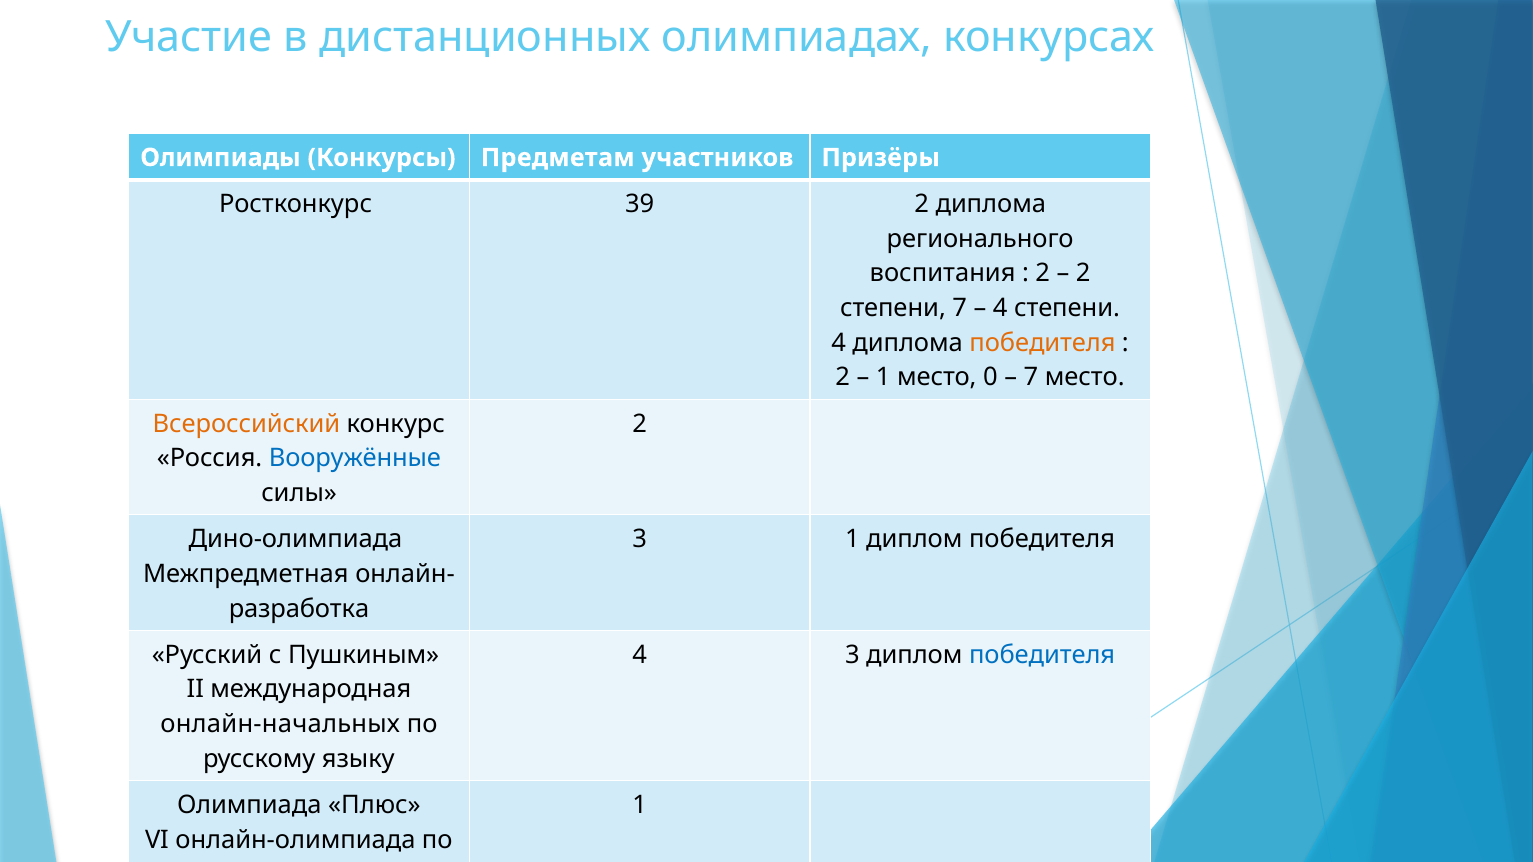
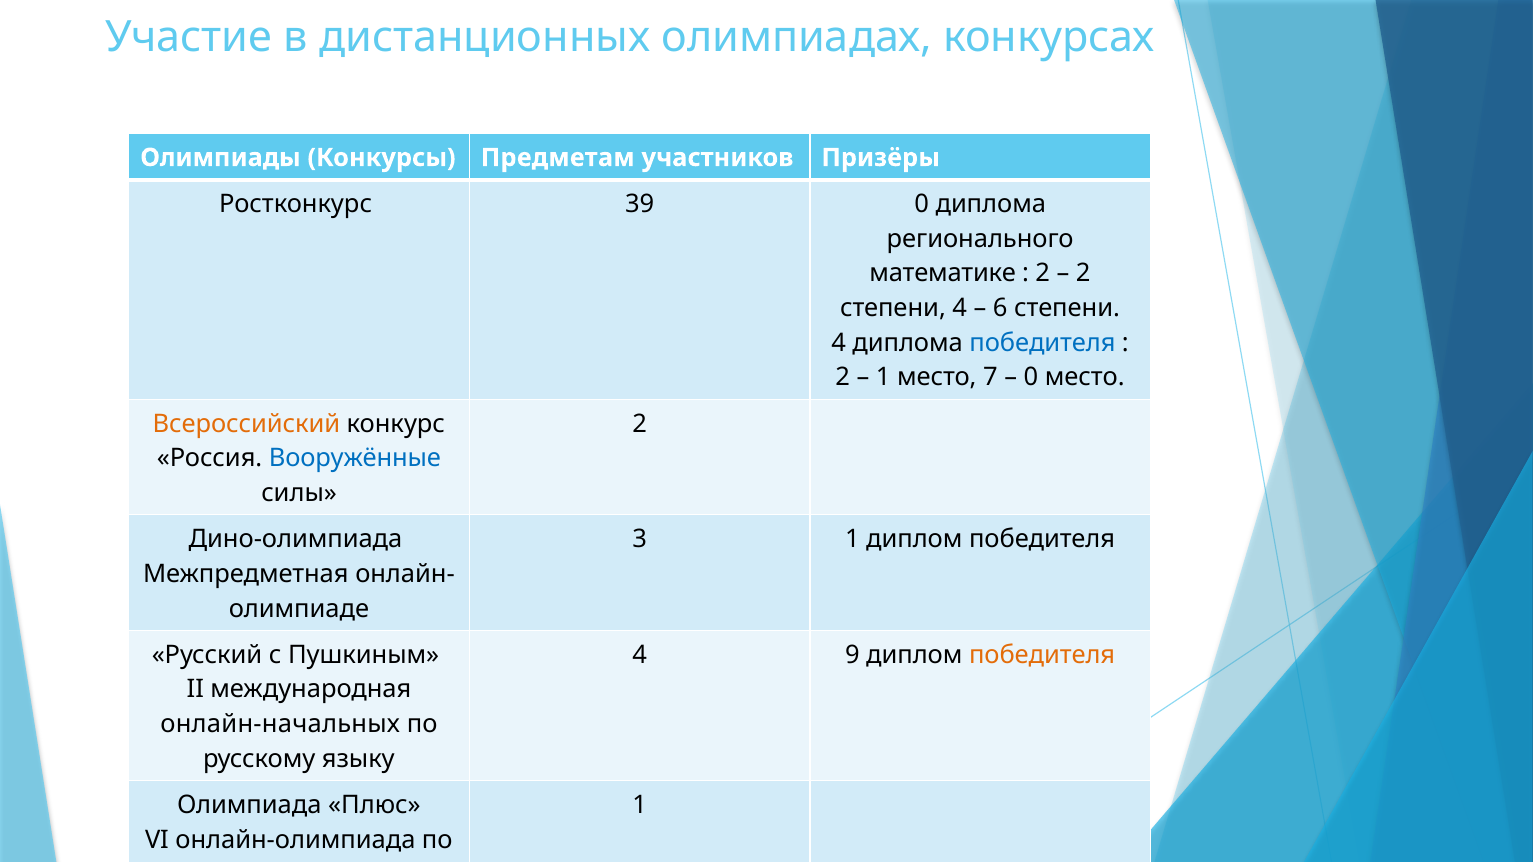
39 2: 2 -> 0 (922, 204)
воспитания: воспитания -> математике (943, 274)
7: 7 -> 4 (960, 308)
4: 4 -> 6 (1000, 308)
победителя colour: orange -> blue (1042, 343)
0: 0 -> 7 (991, 378)
7: 7 -> 0 (1031, 378)
разработка: разработка -> олимпиаде (299, 609)
4 3: 3 -> 9 (852, 655)
победителя colour: blue -> orange (1042, 655)
